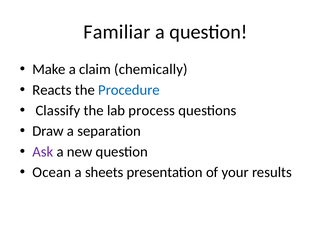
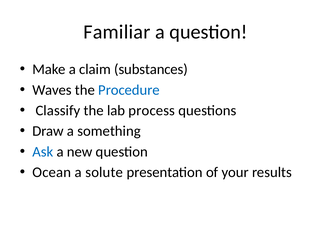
chemically: chemically -> substances (151, 69)
Reacts: Reacts -> Waves (52, 90)
separation: separation -> something (109, 131)
Ask colour: purple -> blue (43, 152)
sheets: sheets -> solute (104, 172)
